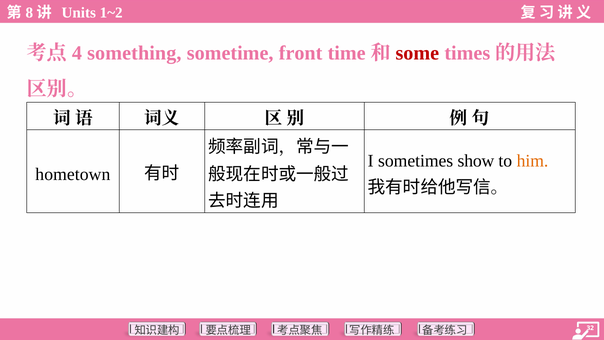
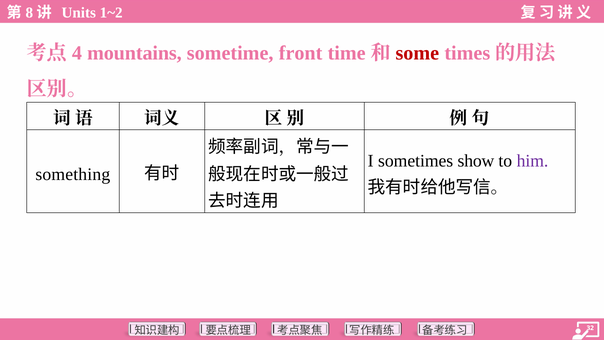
something: something -> mountains (134, 53)
him colour: orange -> purple (532, 161)
hometown: hometown -> something (73, 175)
